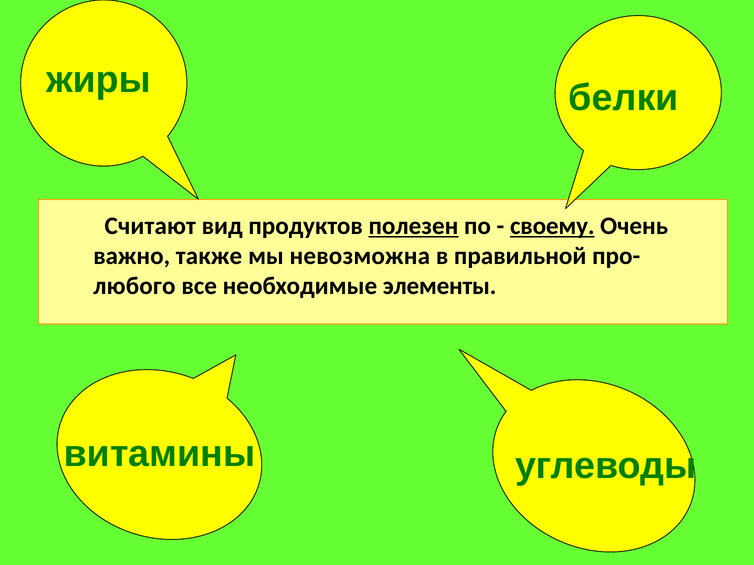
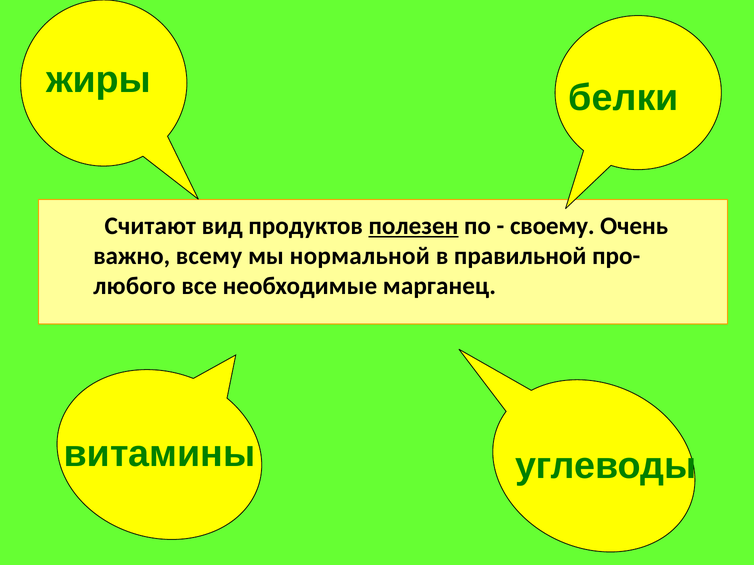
своему underline: present -> none (552, 226)
также: также -> всему (209, 256)
невозможна: невозможна -> нормальной (360, 256)
элементы: элементы -> марганец (439, 286)
